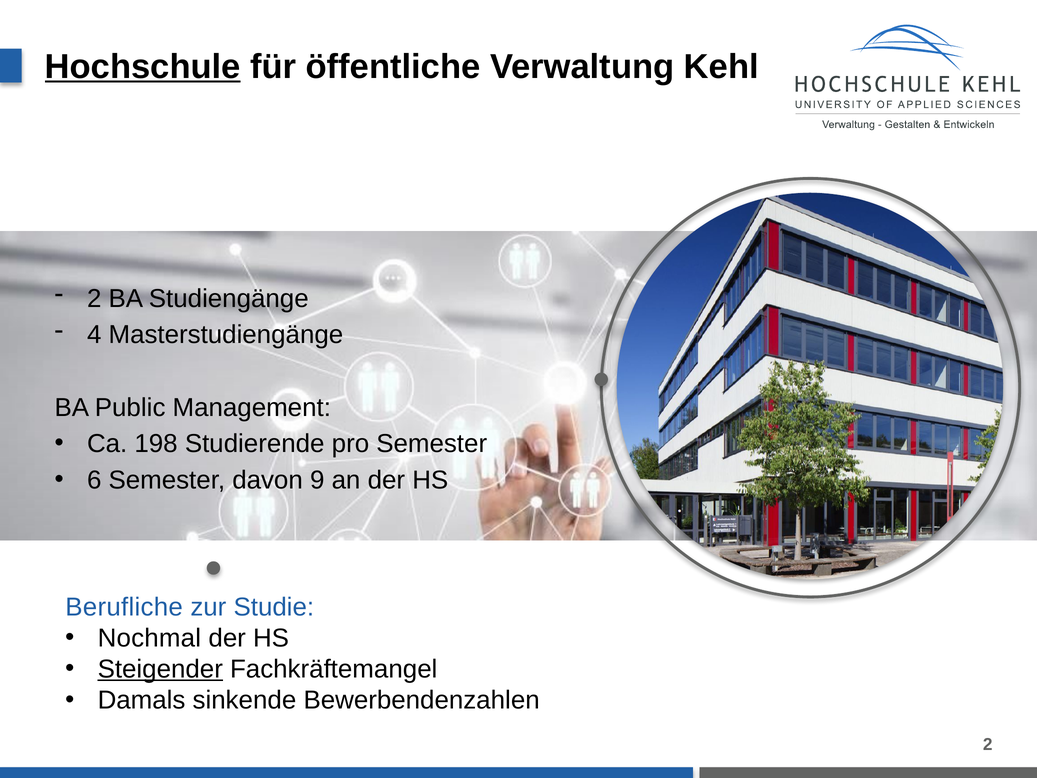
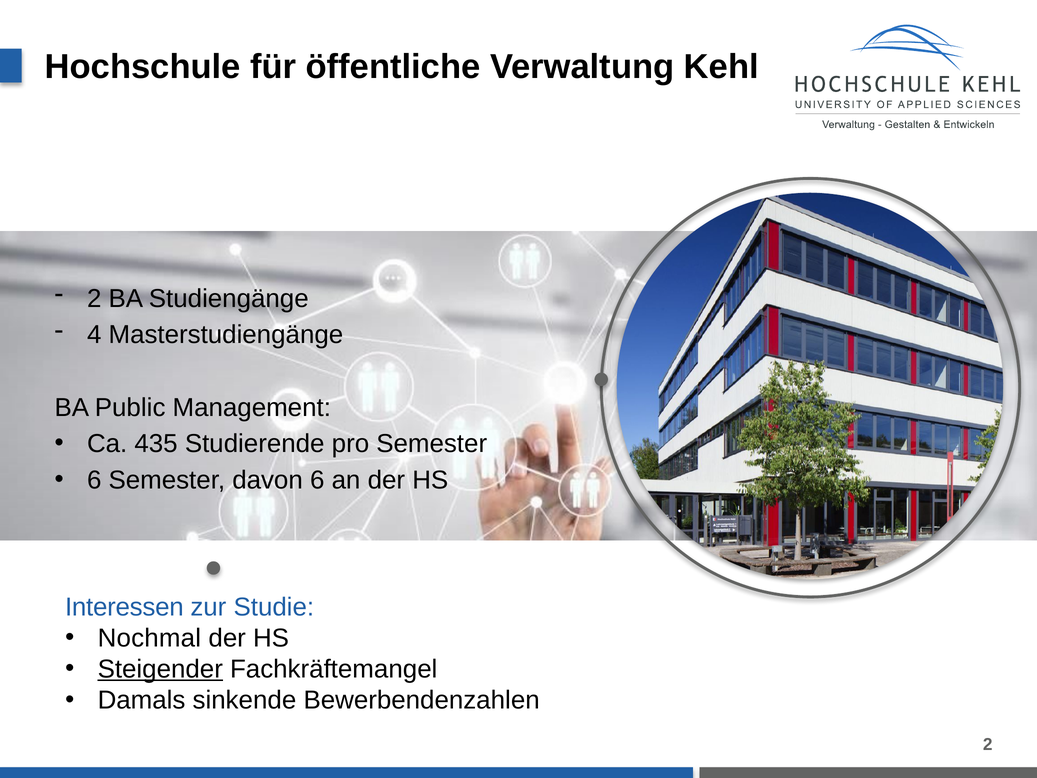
Hochschule underline: present -> none (143, 67)
198: 198 -> 435 (156, 444)
davon 9: 9 -> 6 (317, 480)
Berufliche: Berufliche -> Interessen (124, 607)
